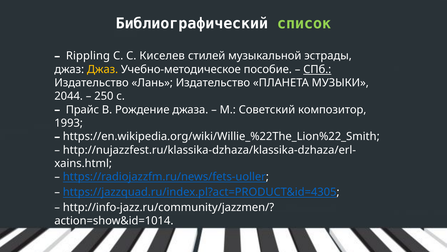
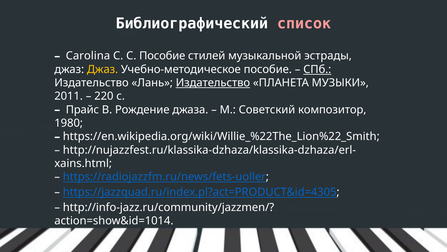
список colour: light green -> pink (304, 24)
Rippling: Rippling -> Carolina (88, 56)
С Киселев: Киселев -> Пособие (162, 56)
Издательство underline: none -> present (213, 83)
2044: 2044 -> 2011 (69, 96)
250: 250 -> 220 (104, 96)
1993: 1993 -> 1980 (69, 123)
